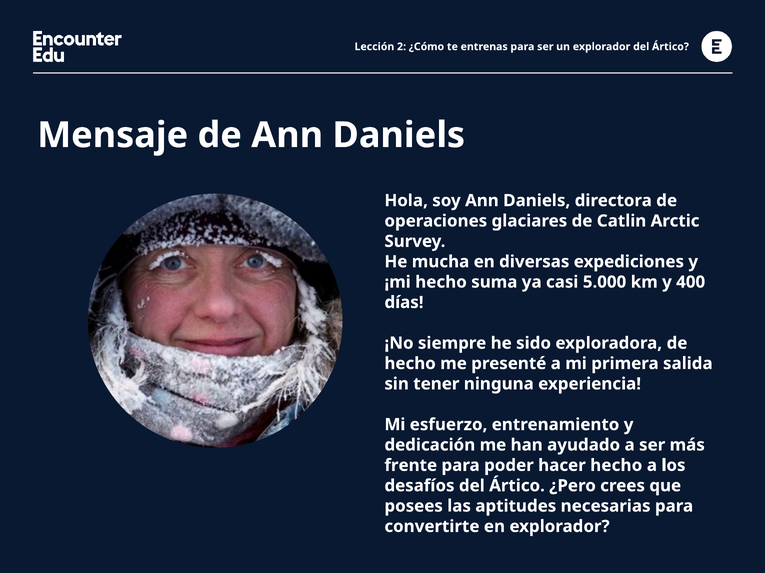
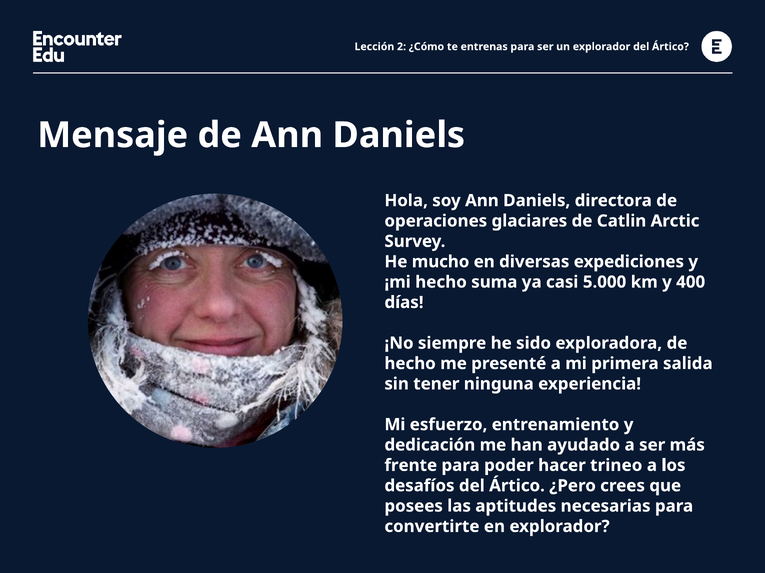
mucha: mucha -> mucho (441, 262)
hacer hecho: hecho -> trineo (616, 466)
